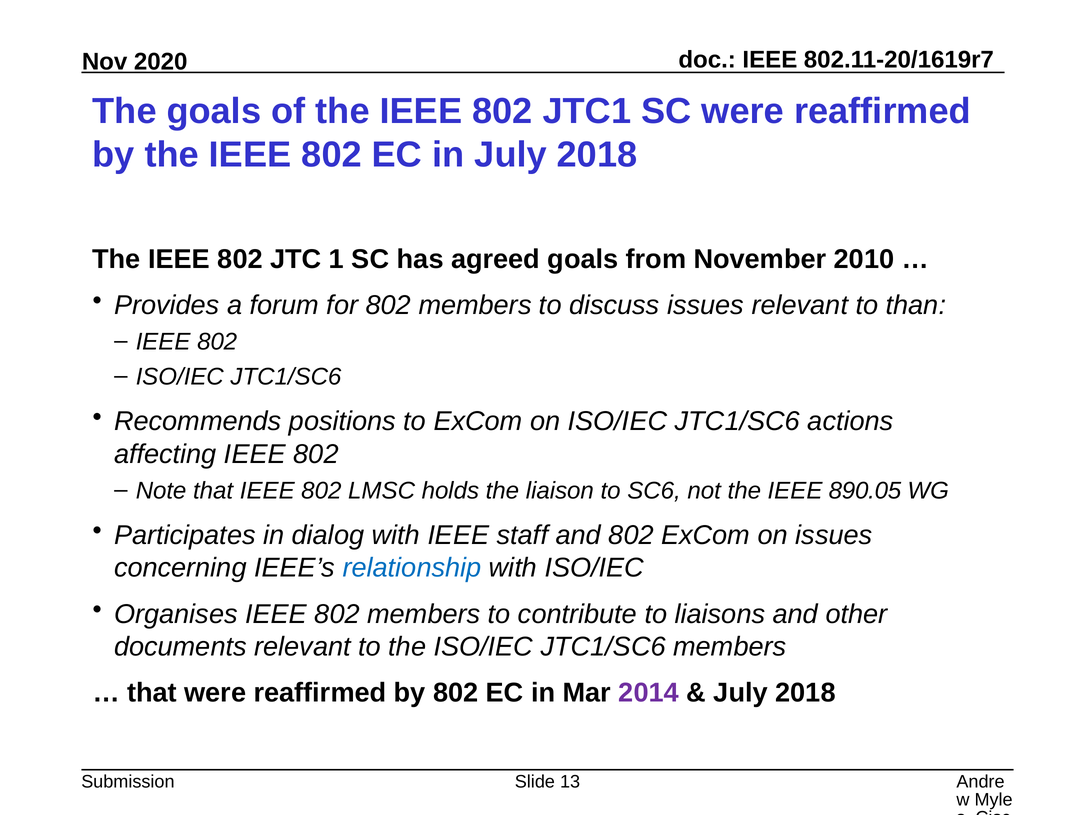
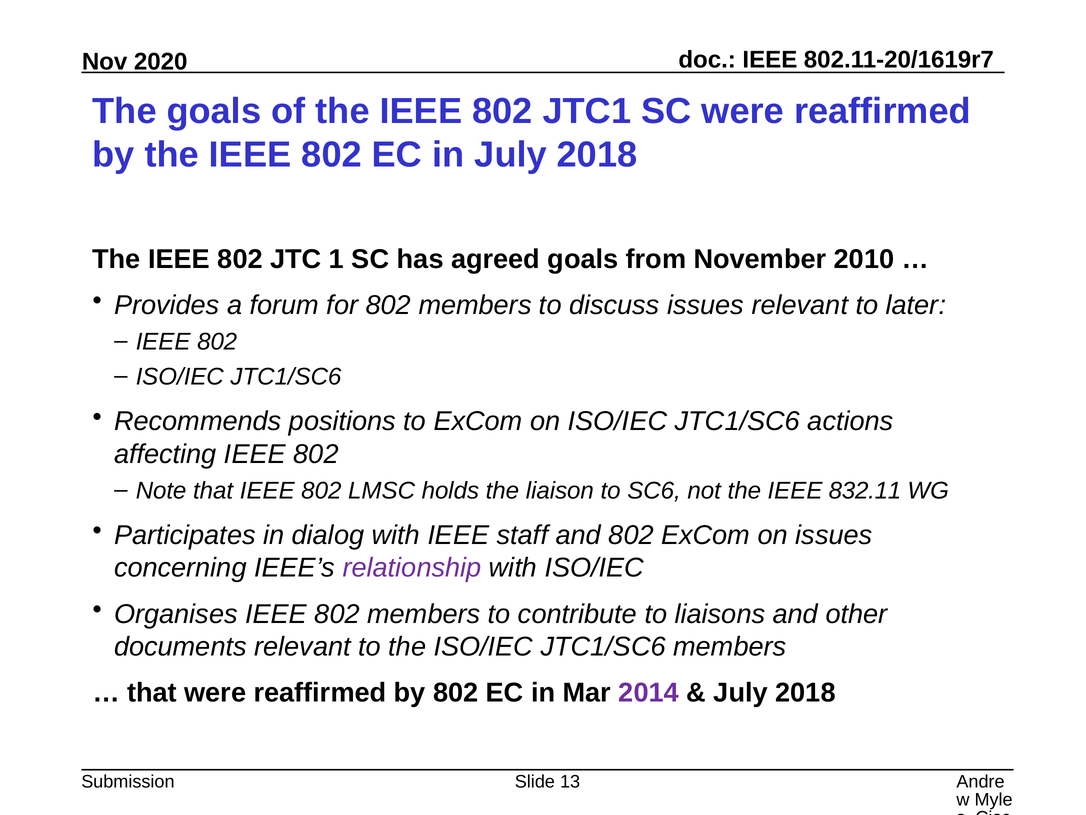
than: than -> later (916, 305)
890.05: 890.05 -> 832.11 (865, 490)
relationship colour: blue -> purple (412, 568)
